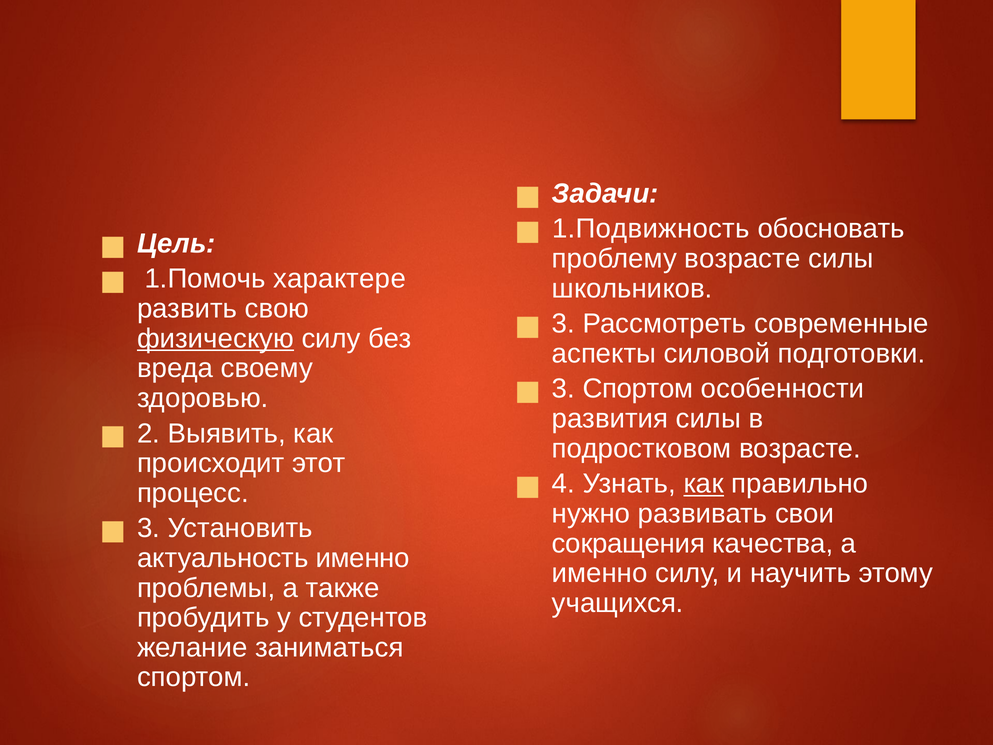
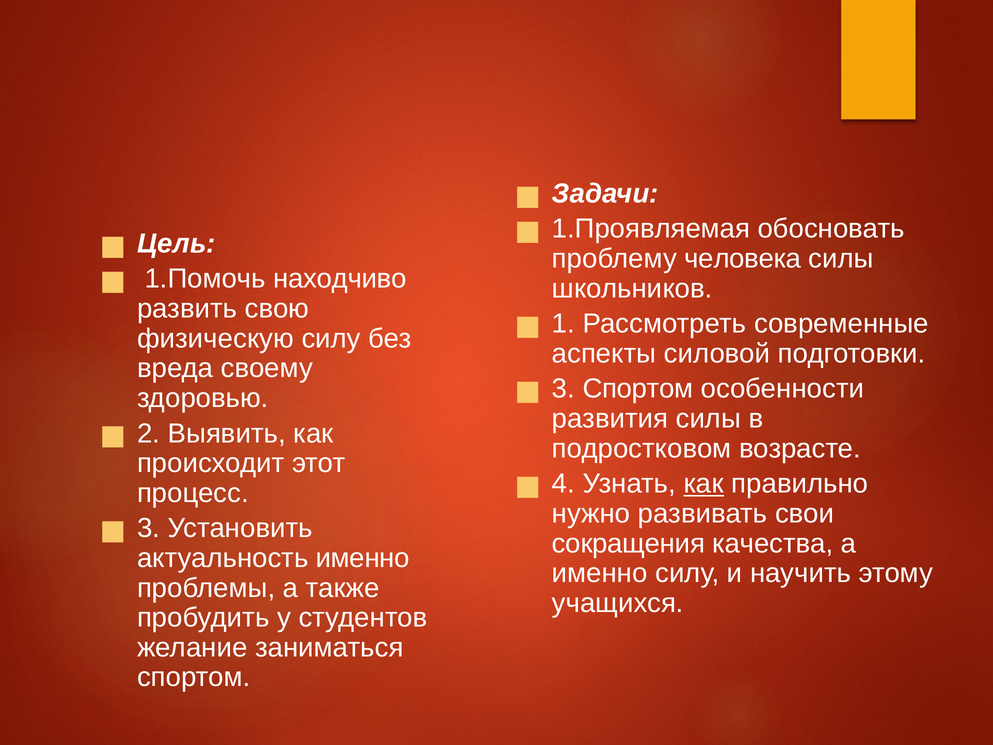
1.Подвижность: 1.Подвижность -> 1.Проявляемая (651, 229)
проблему возрасте: возрасте -> человека (743, 259)
характере: характере -> находчиво (340, 279)
3: 3 -> 1 (563, 324)
физическую underline: present -> none (215, 338)
